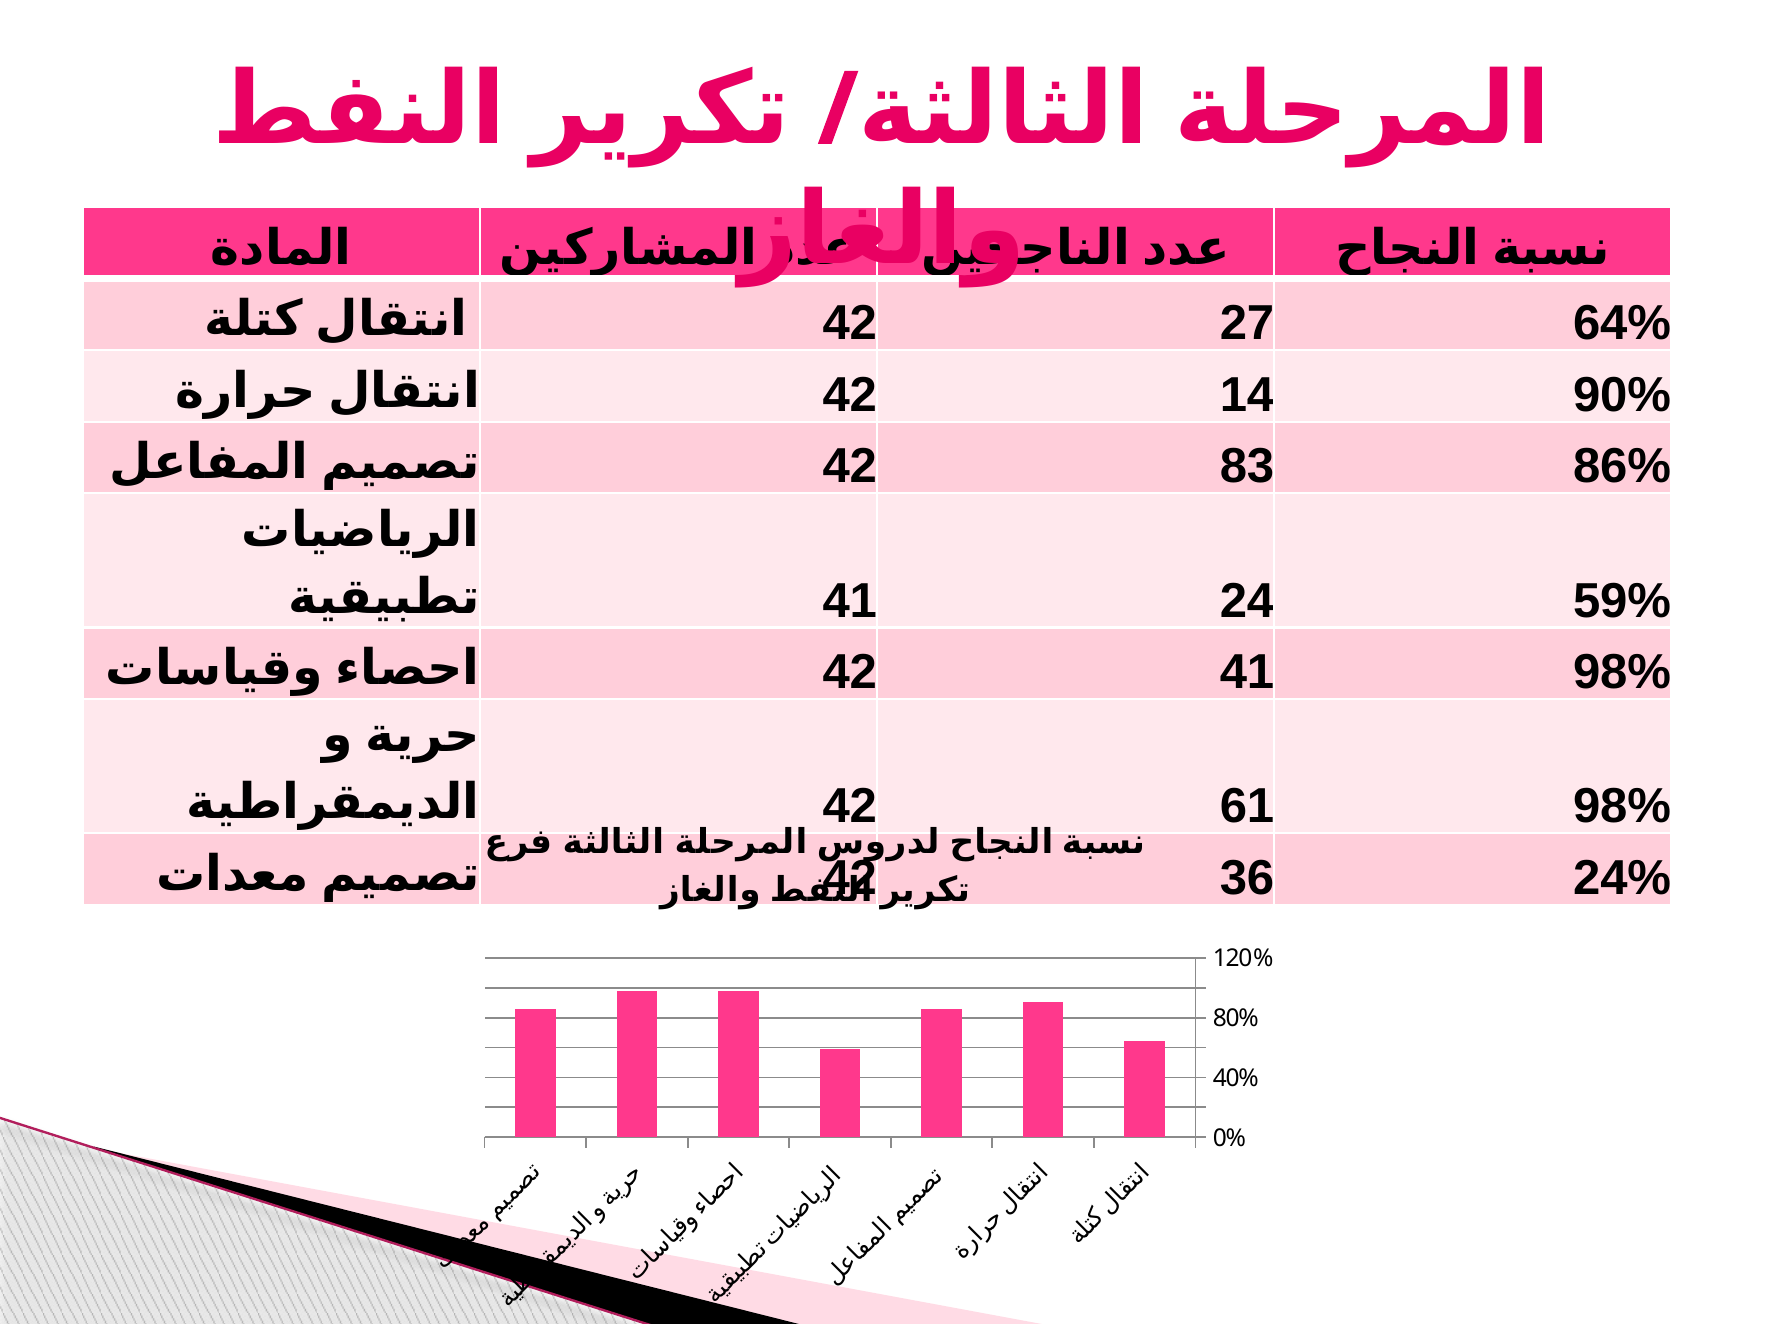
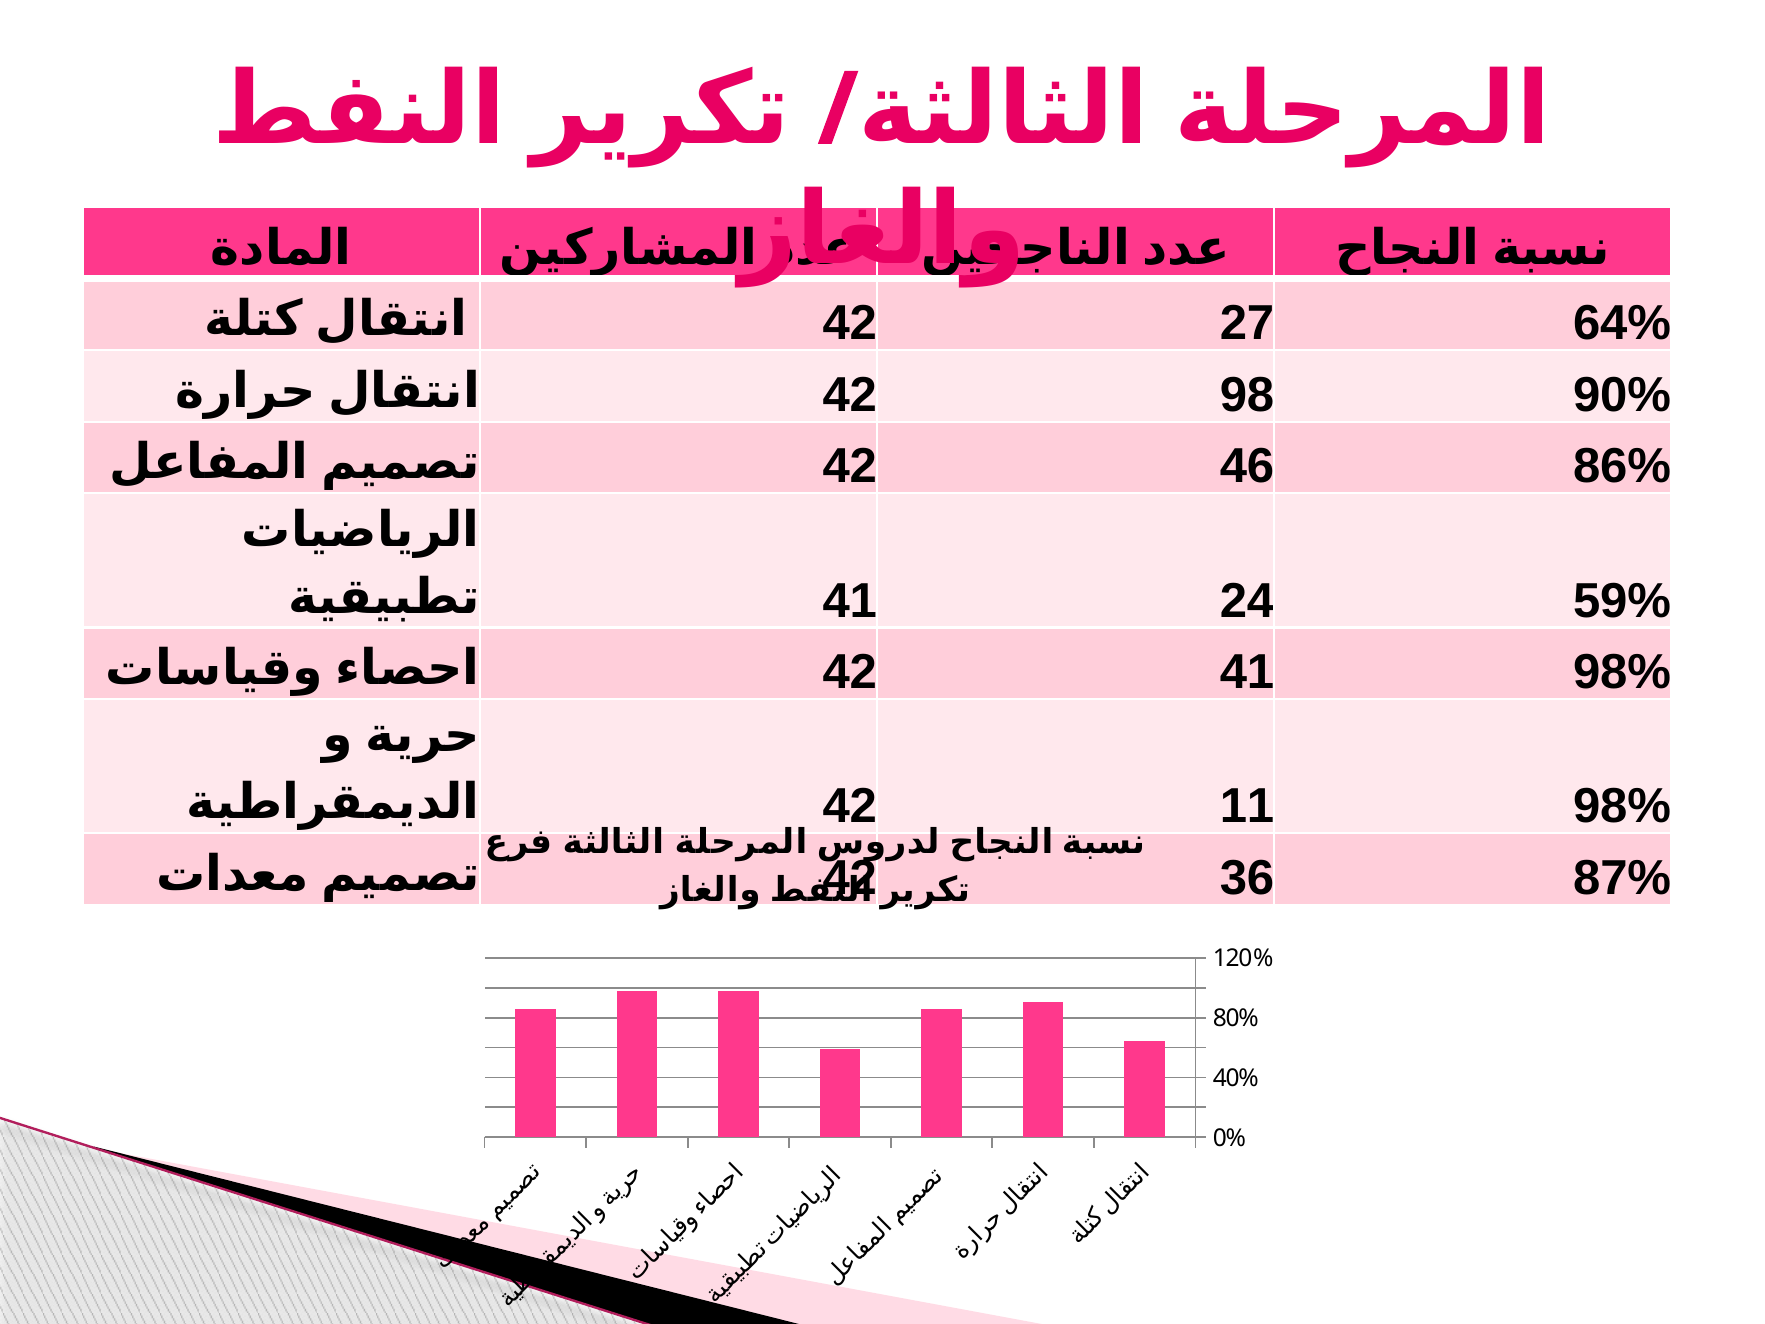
14: 14 -> 98 (1247, 395)
83: 83 -> 46 (1247, 467)
61: 61 -> 11 (1247, 807)
24%: 24% -> 87% (1622, 878)
